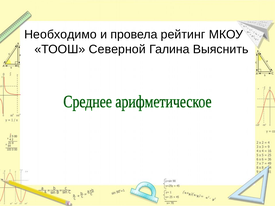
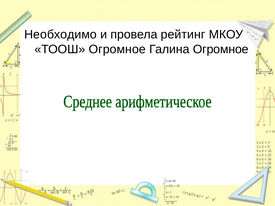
ТООШ Северной: Северной -> Огромное (117, 49)
Галина Выяснить: Выяснить -> Огромное (221, 49)
